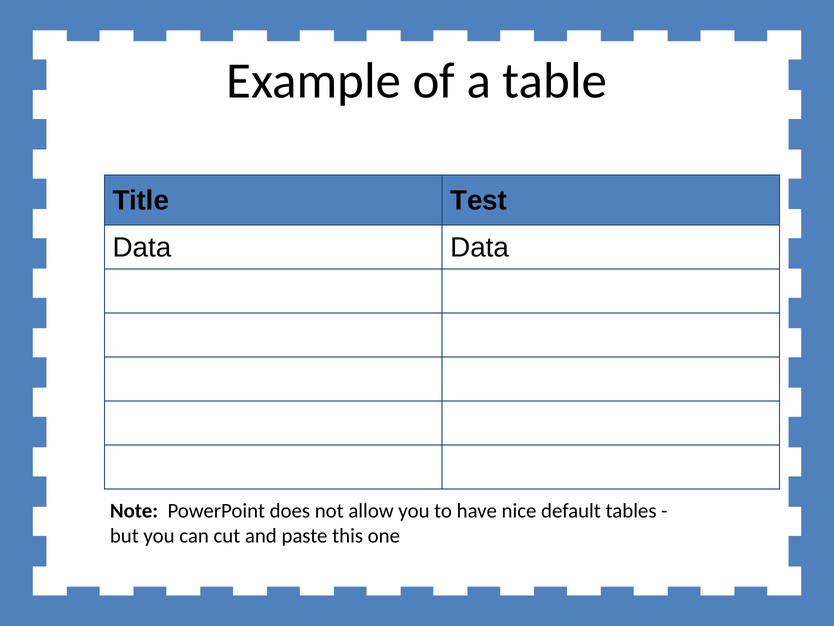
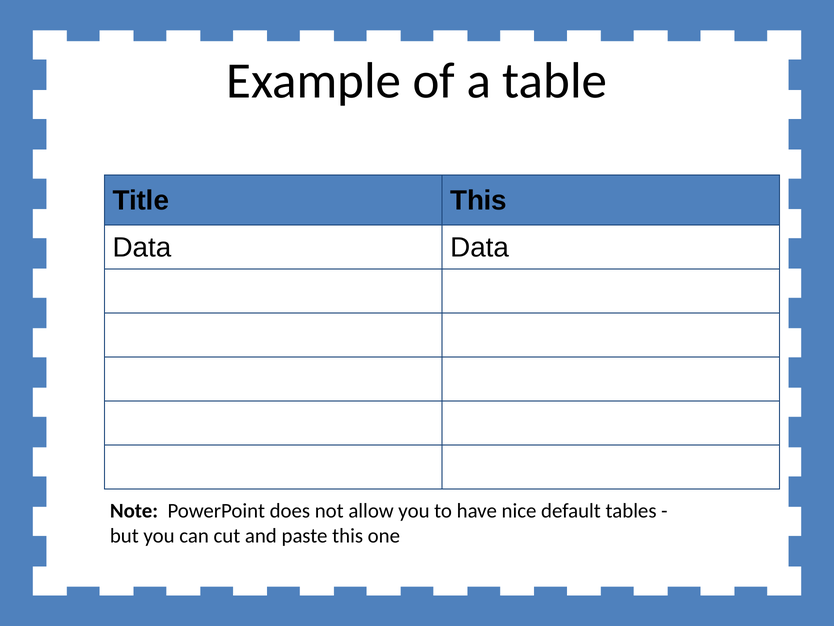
Title Test: Test -> This (479, 200)
